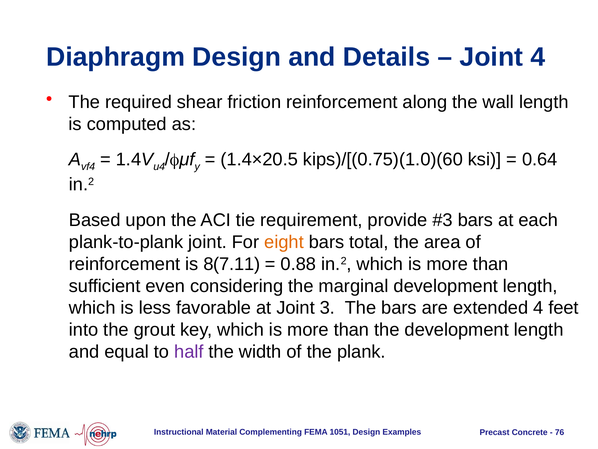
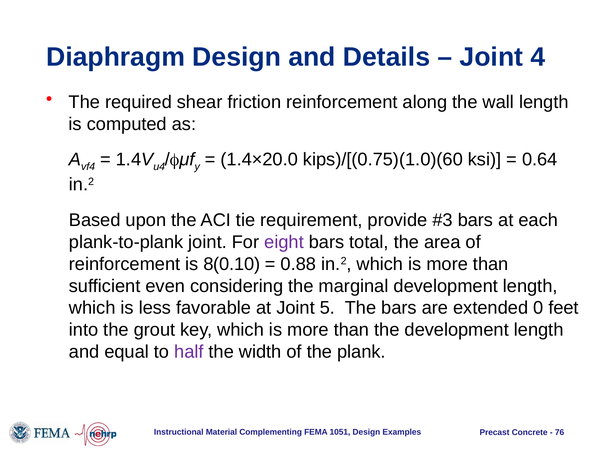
1.4×20.5: 1.4×20.5 -> 1.4×20.0 (259, 159)
eight colour: orange -> purple (284, 242)
8(7.11: 8(7.11 -> 8(0.10 (232, 264)
3: 3 -> 5 (327, 308)
extended 4: 4 -> 0 (538, 308)
